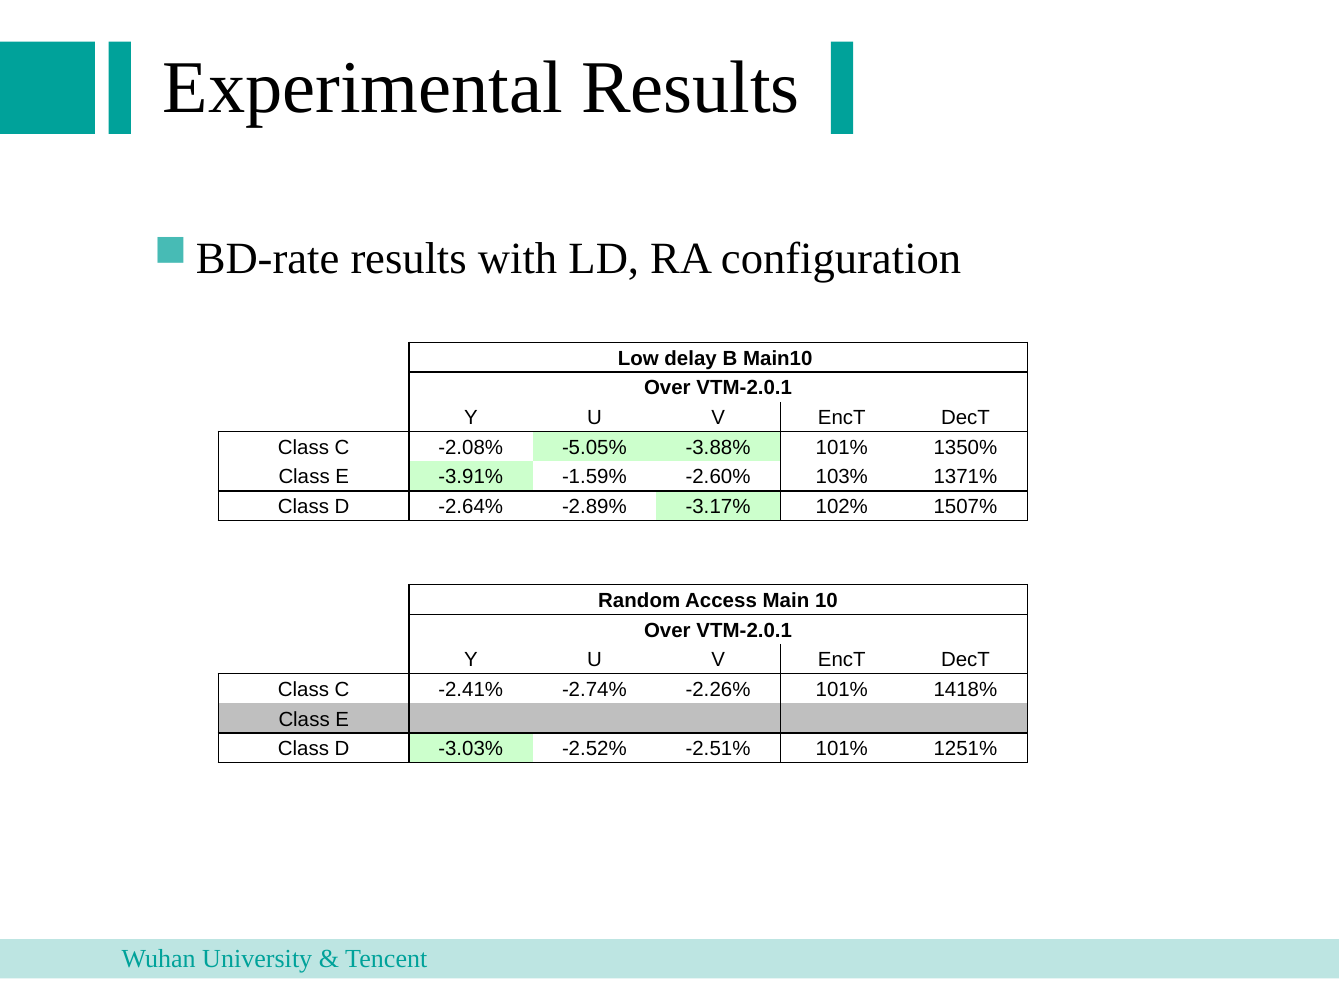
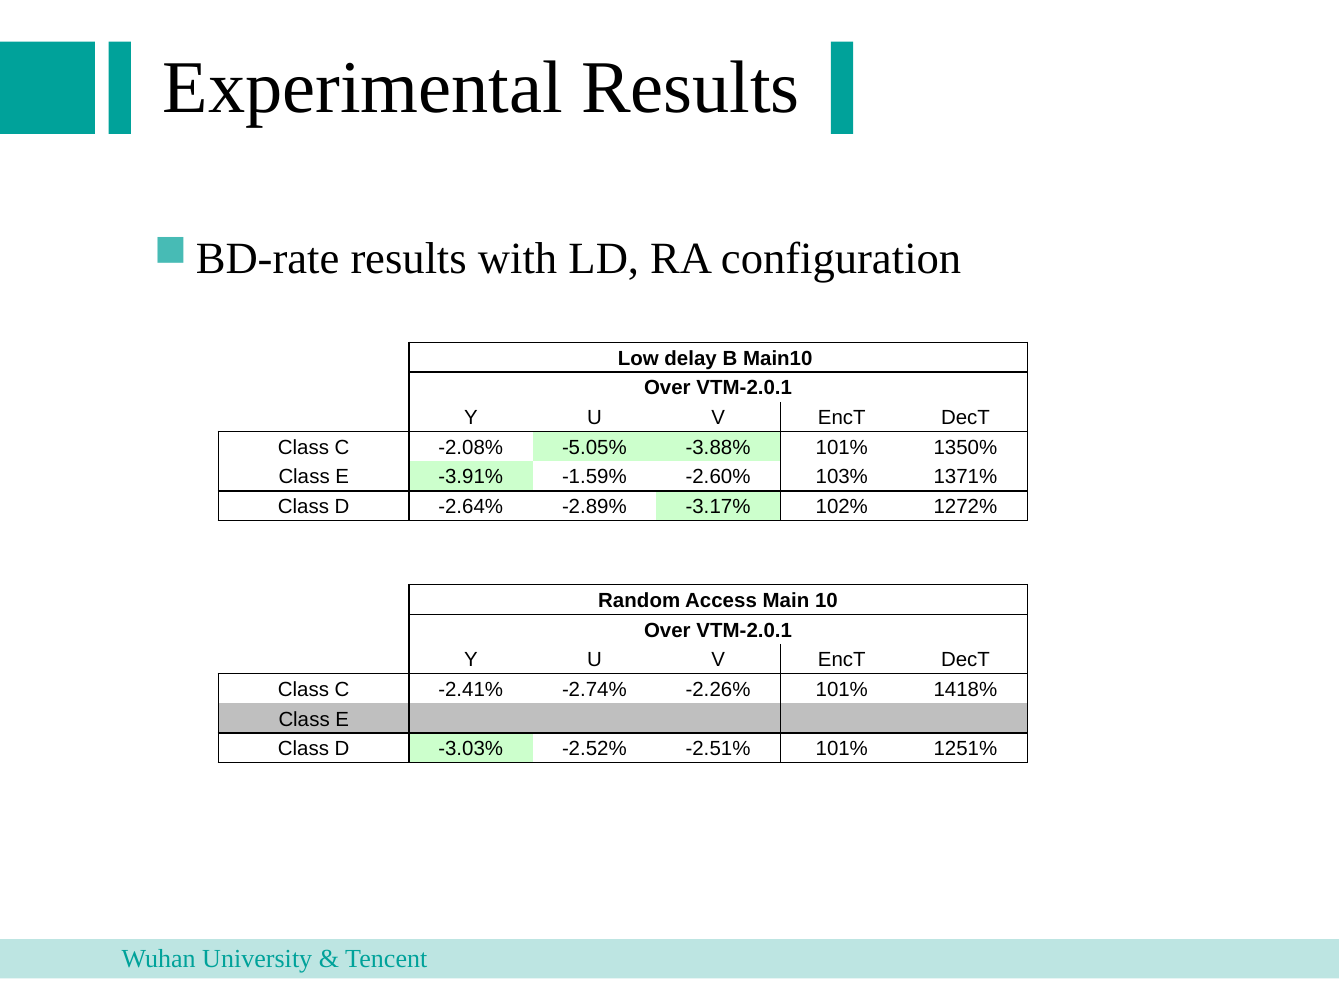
1507%: 1507% -> 1272% (965, 507)
